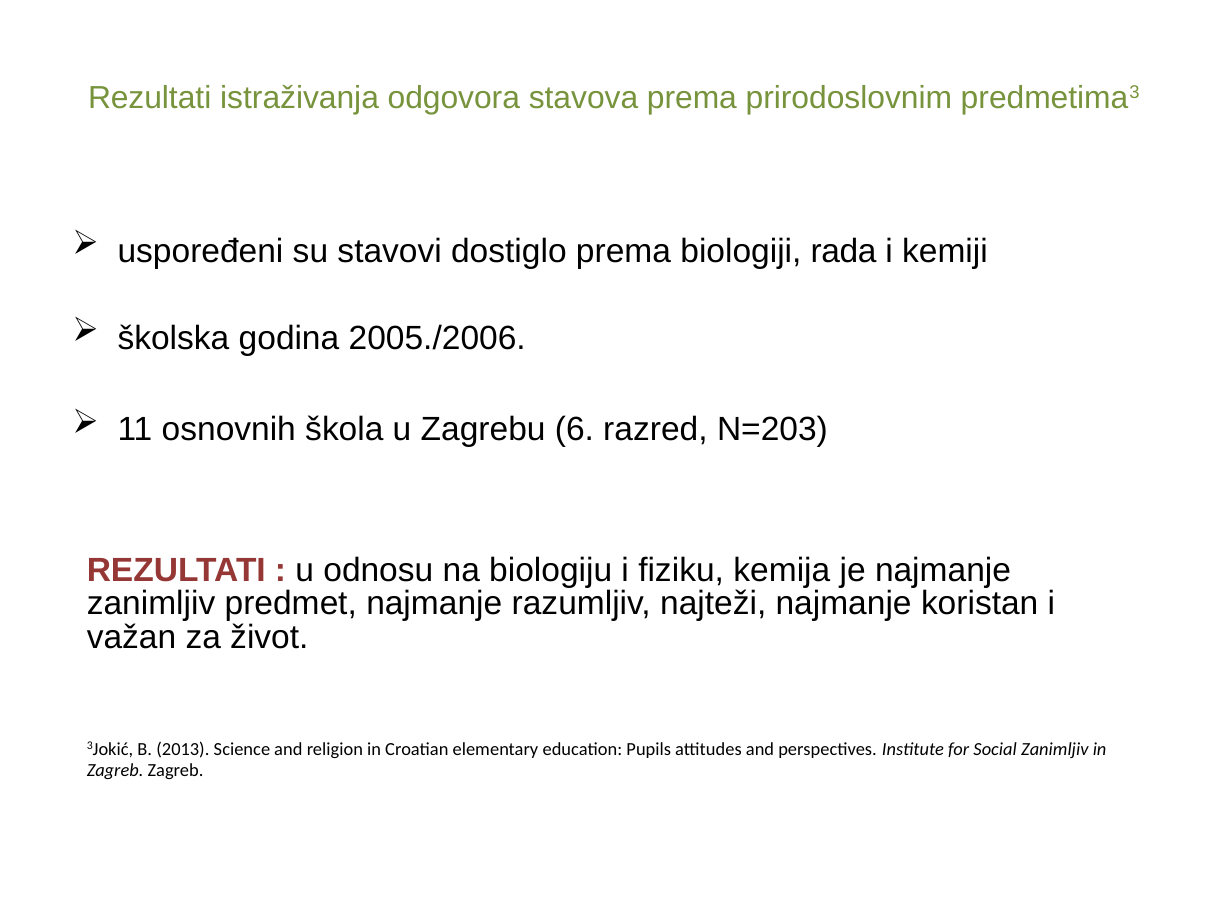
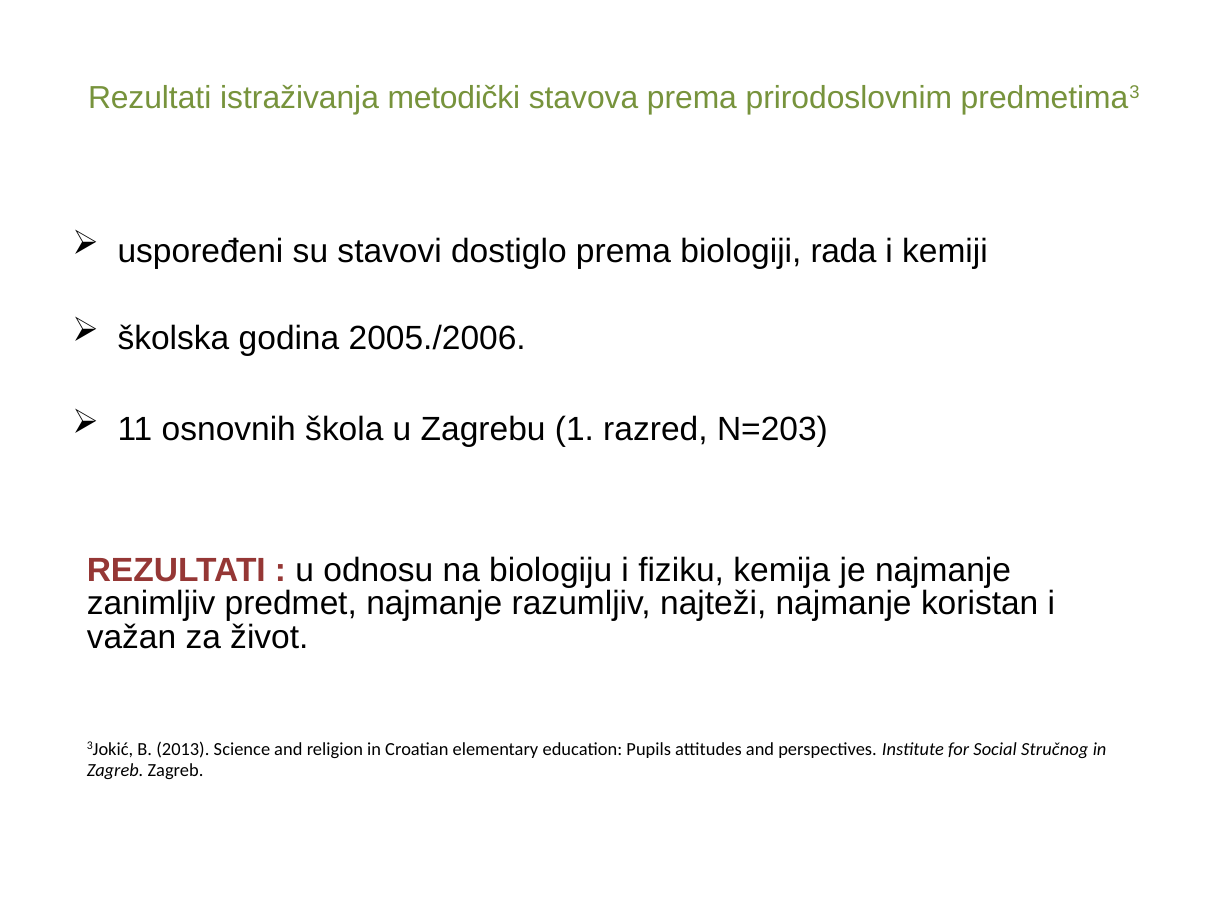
odgovora: odgovora -> metodički (454, 98)
6: 6 -> 1 (574, 429)
Social Zanimljiv: Zanimljiv -> Stručnog (1055, 749)
